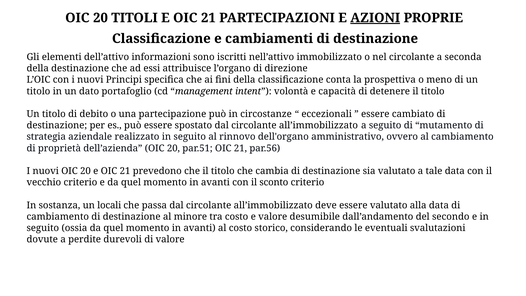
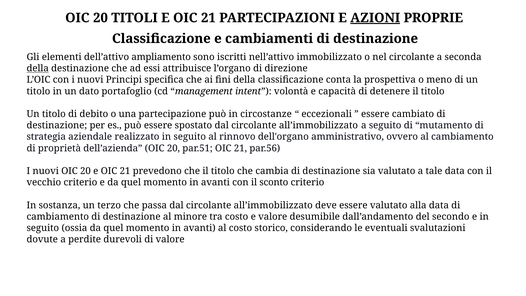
informazioni: informazioni -> ampliamento (161, 57)
della underline: none -> present (38, 68)
locali: locali -> terzo (109, 205)
